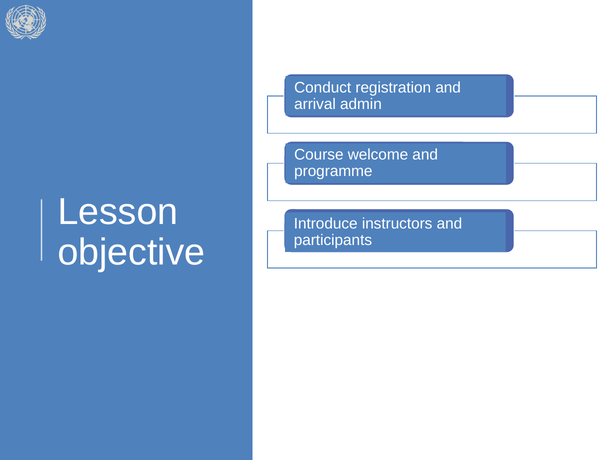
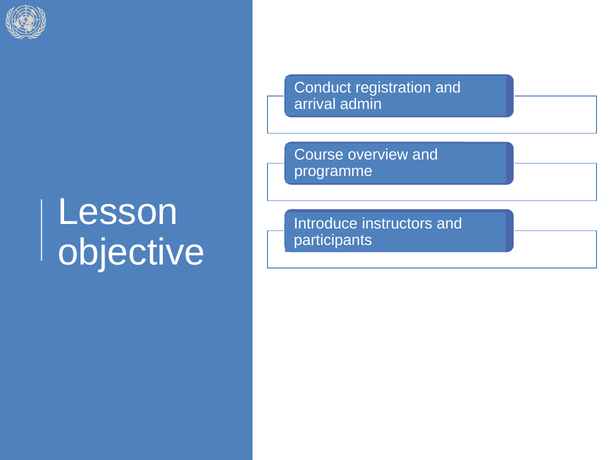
welcome: welcome -> overview (378, 155)
